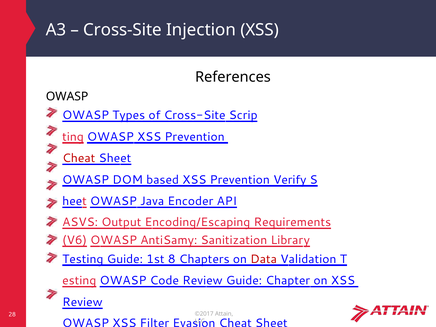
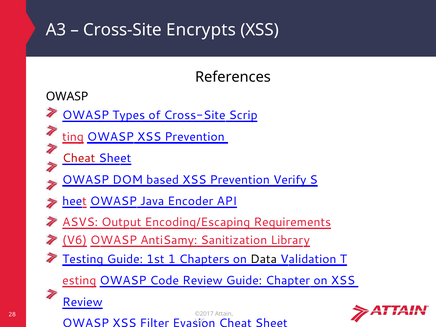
Injection: Injection -> Encrypts (201, 30)
8: 8 -> 1 (172, 259)
Data colour: red -> black (264, 259)
